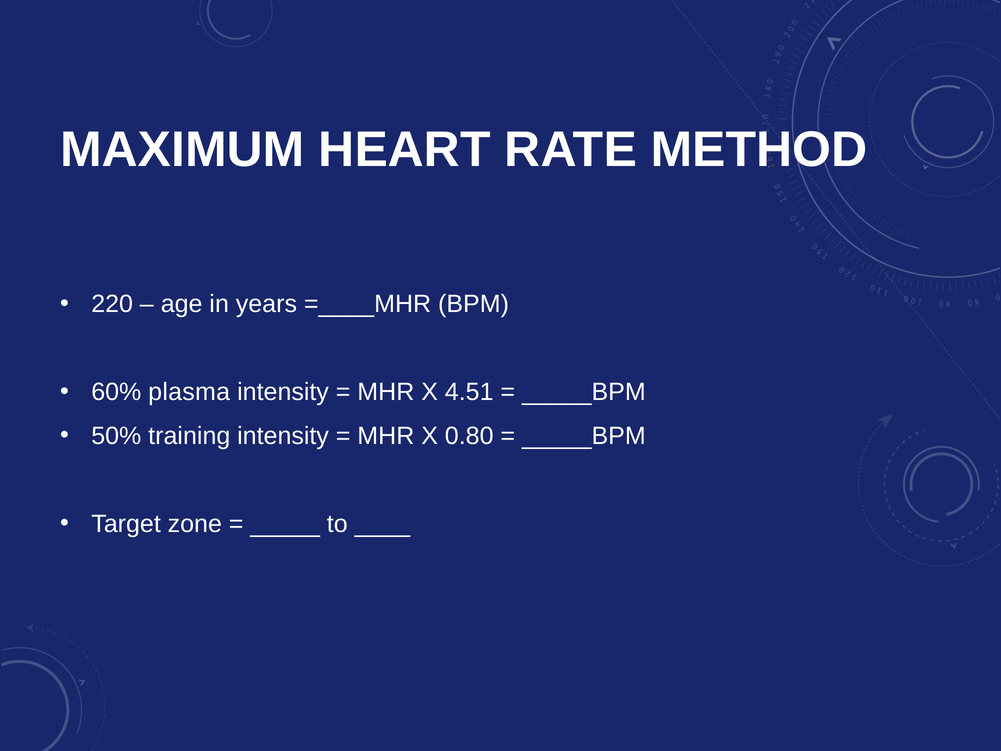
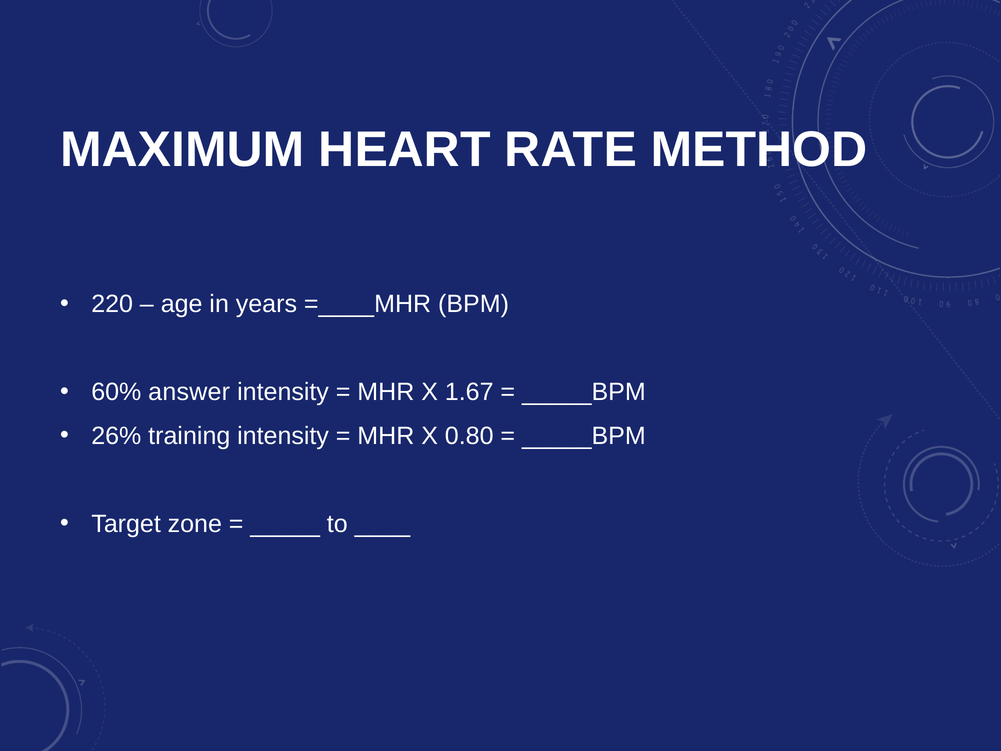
plasma: plasma -> answer (189, 392)
4.51: 4.51 -> 1.67 (469, 392)
50%: 50% -> 26% (116, 436)
